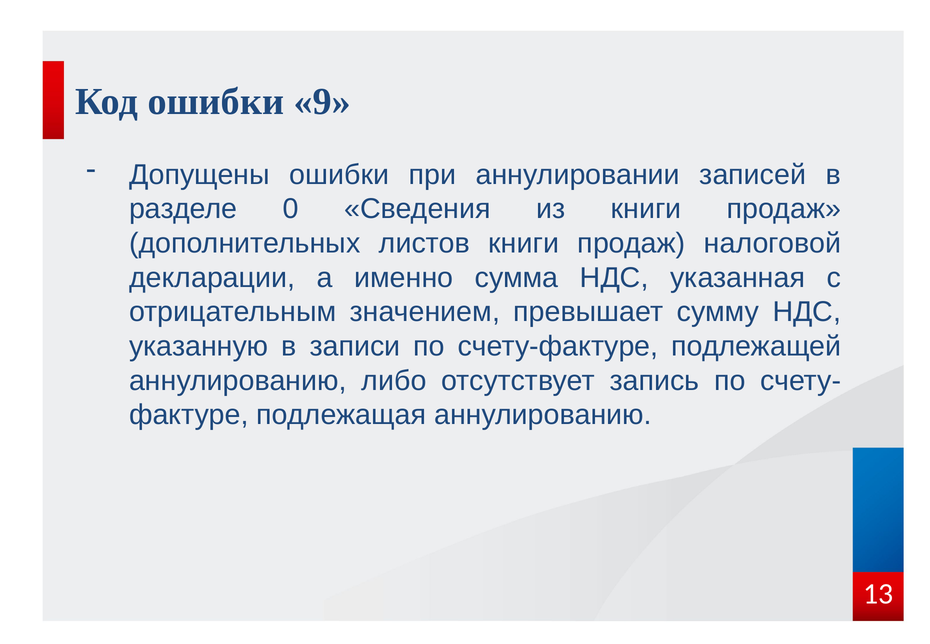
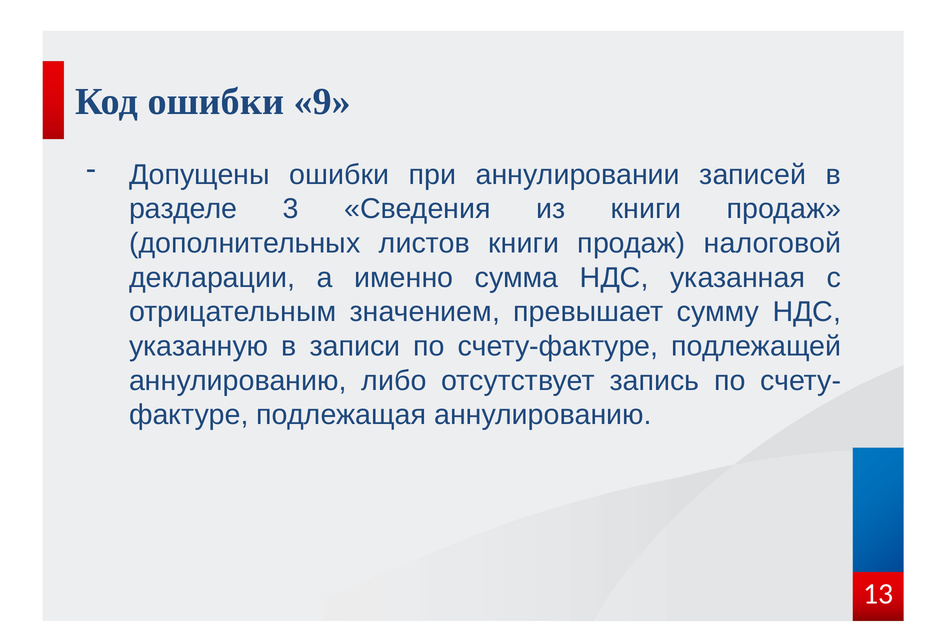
0: 0 -> 3 (291, 209)
